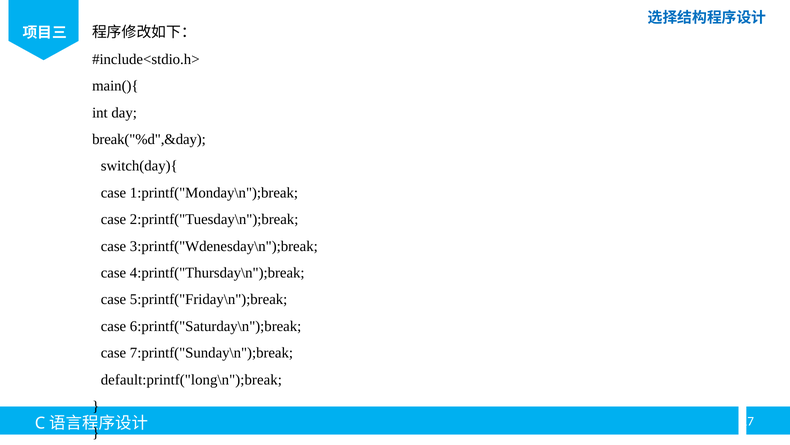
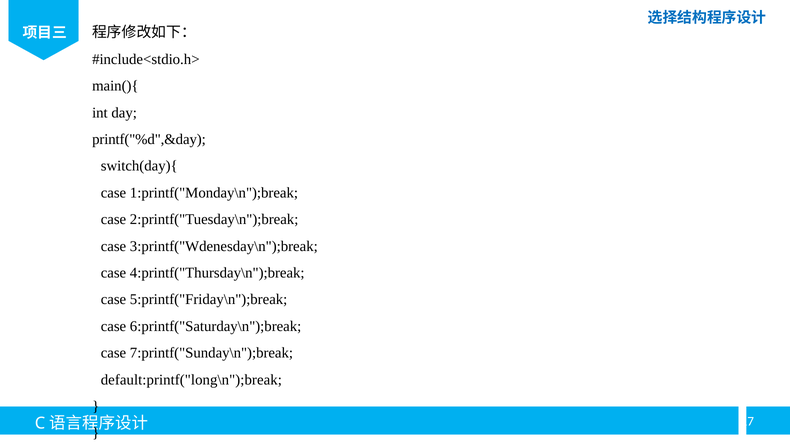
break("%d",&day: break("%d",&day -> printf("%d",&day (149, 139)
